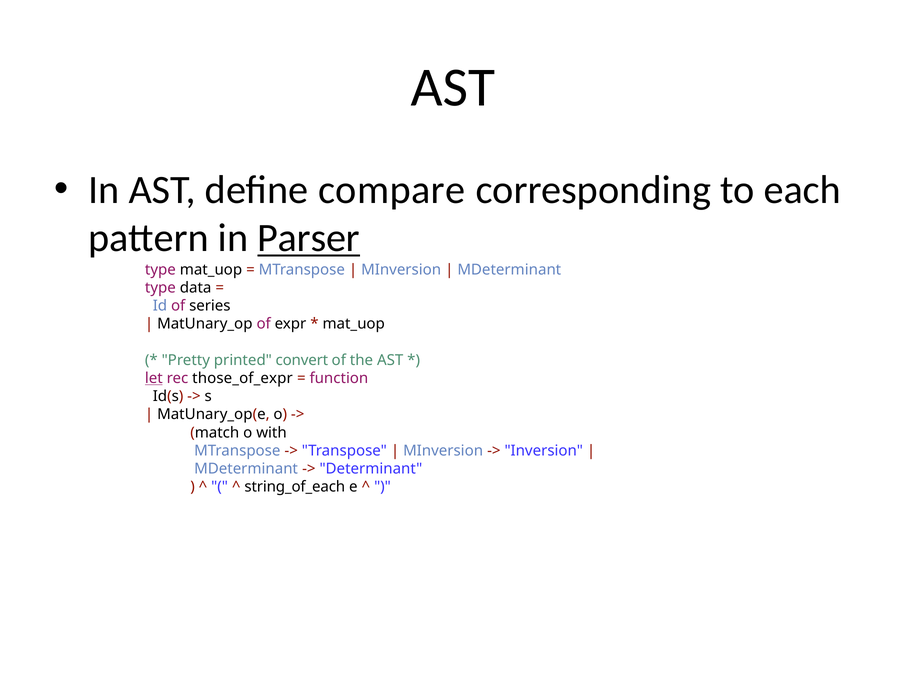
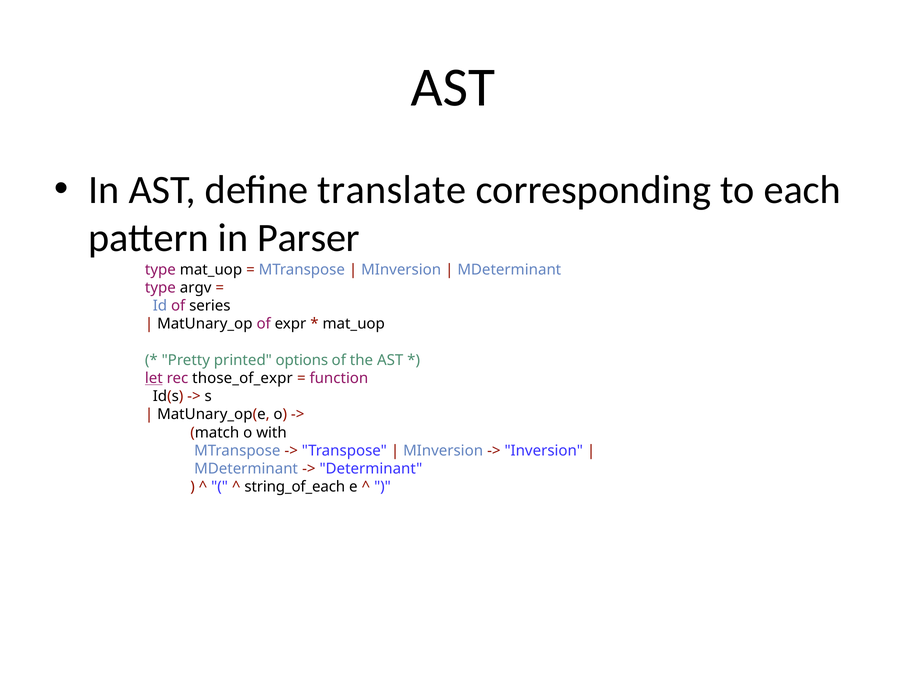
compare: compare -> translate (392, 190)
Parser underline: present -> none (309, 238)
data: data -> argv (196, 288)
convert: convert -> options (302, 360)
